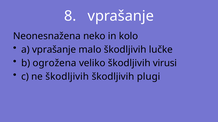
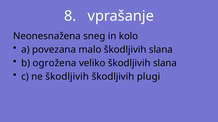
neko: neko -> sneg (94, 36)
a vprašanje: vprašanje -> povezana (54, 50)
malo škodljivih lučke: lučke -> slana (161, 50)
veliko škodljivih virusi: virusi -> slana (165, 63)
